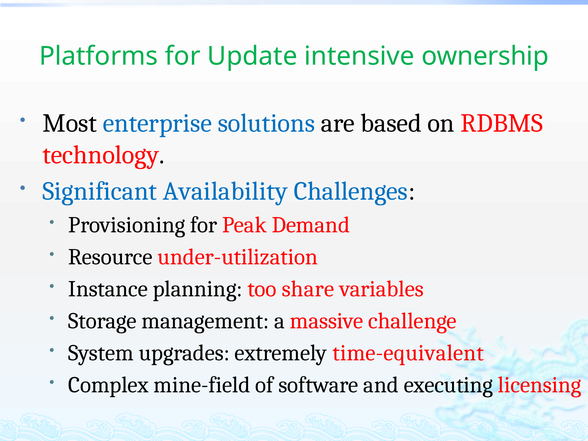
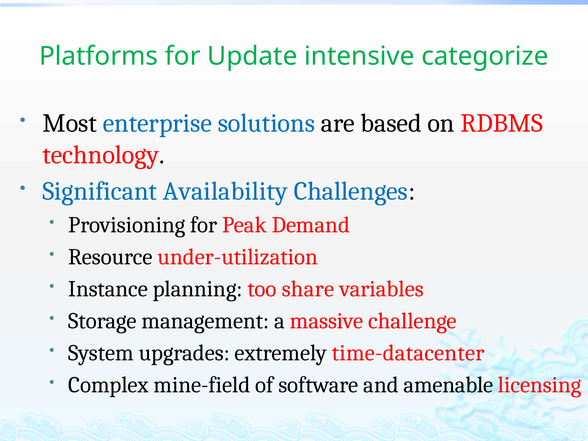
ownership: ownership -> categorize (485, 56)
time-equivalent: time-equivalent -> time-datacenter (408, 353)
executing: executing -> amenable (448, 385)
